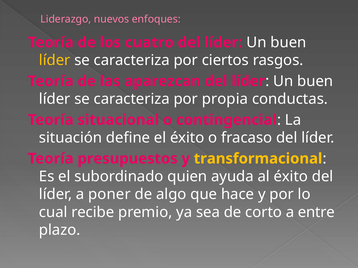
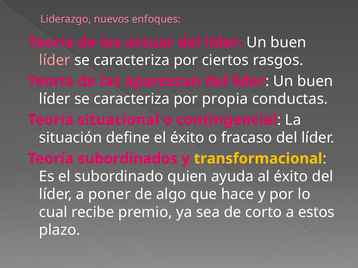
cuatro: cuatro -> actuar (149, 43)
líder colour: yellow -> pink (55, 60)
presupuestos: presupuestos -> subordinados (128, 159)
entre: entre -> estos (316, 213)
